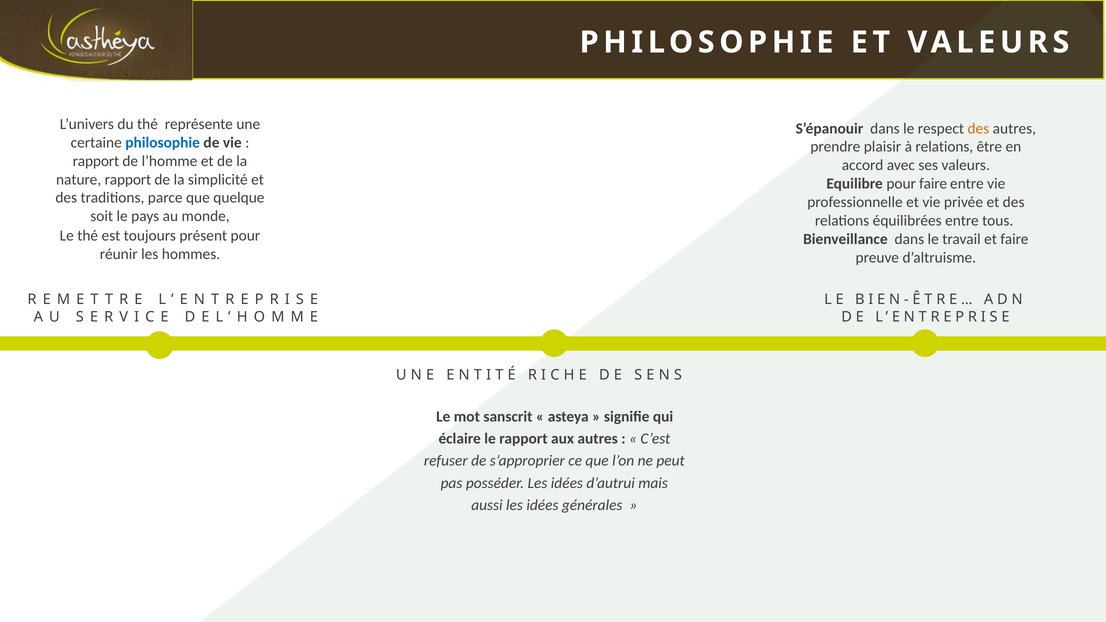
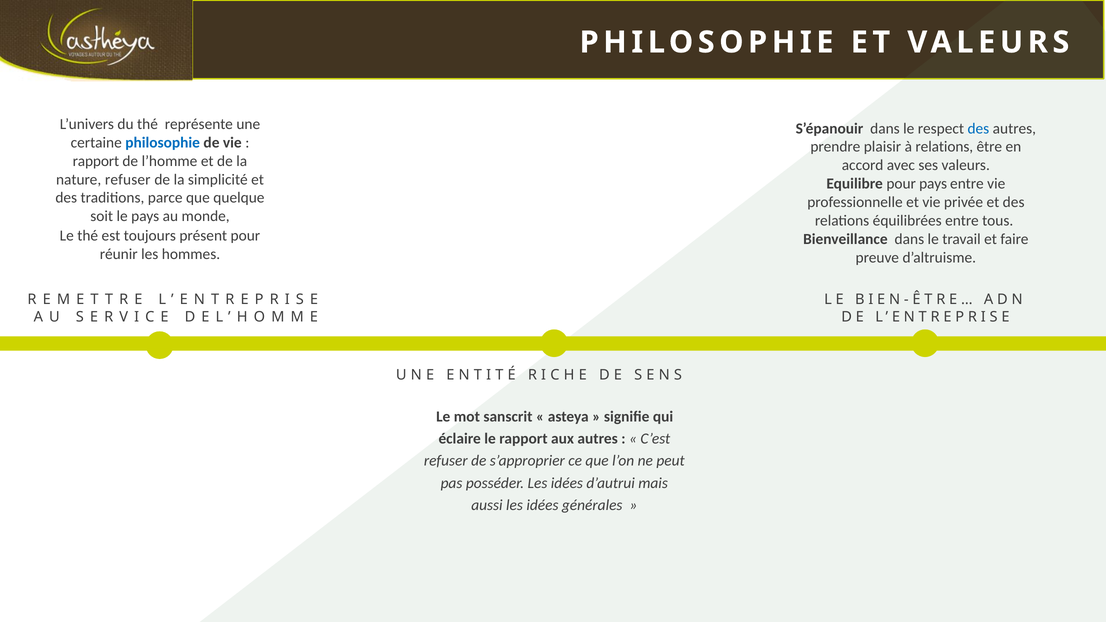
des colour: orange -> blue (978, 128)
nature rapport: rapport -> refuser (128, 180)
pour faire: faire -> pays (933, 184)
